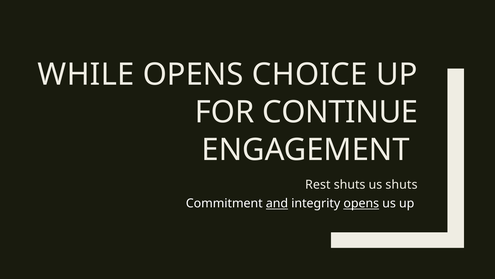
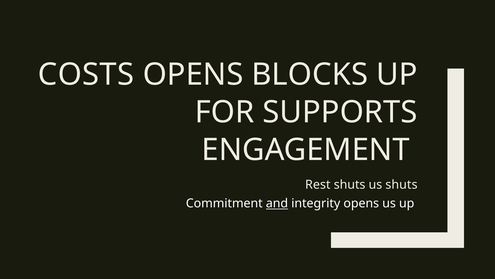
WHILE: WHILE -> COSTS (86, 75)
CHOICE: CHOICE -> BLOCKS (310, 75)
CONTINUE: CONTINUE -> SUPPORTS (340, 112)
opens underline: present -> none (361, 203)
